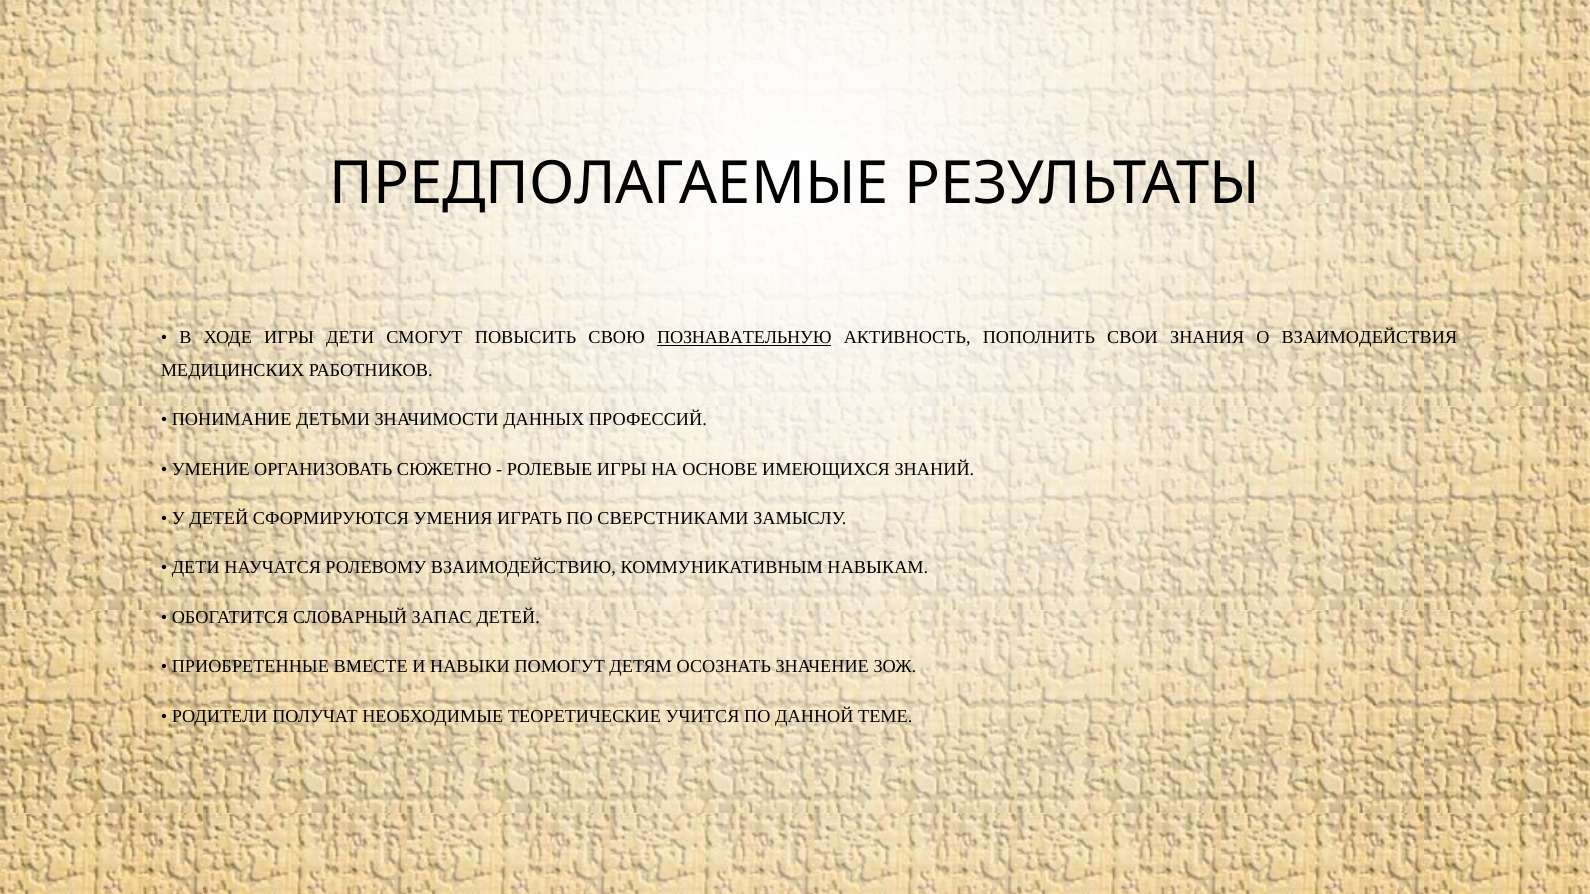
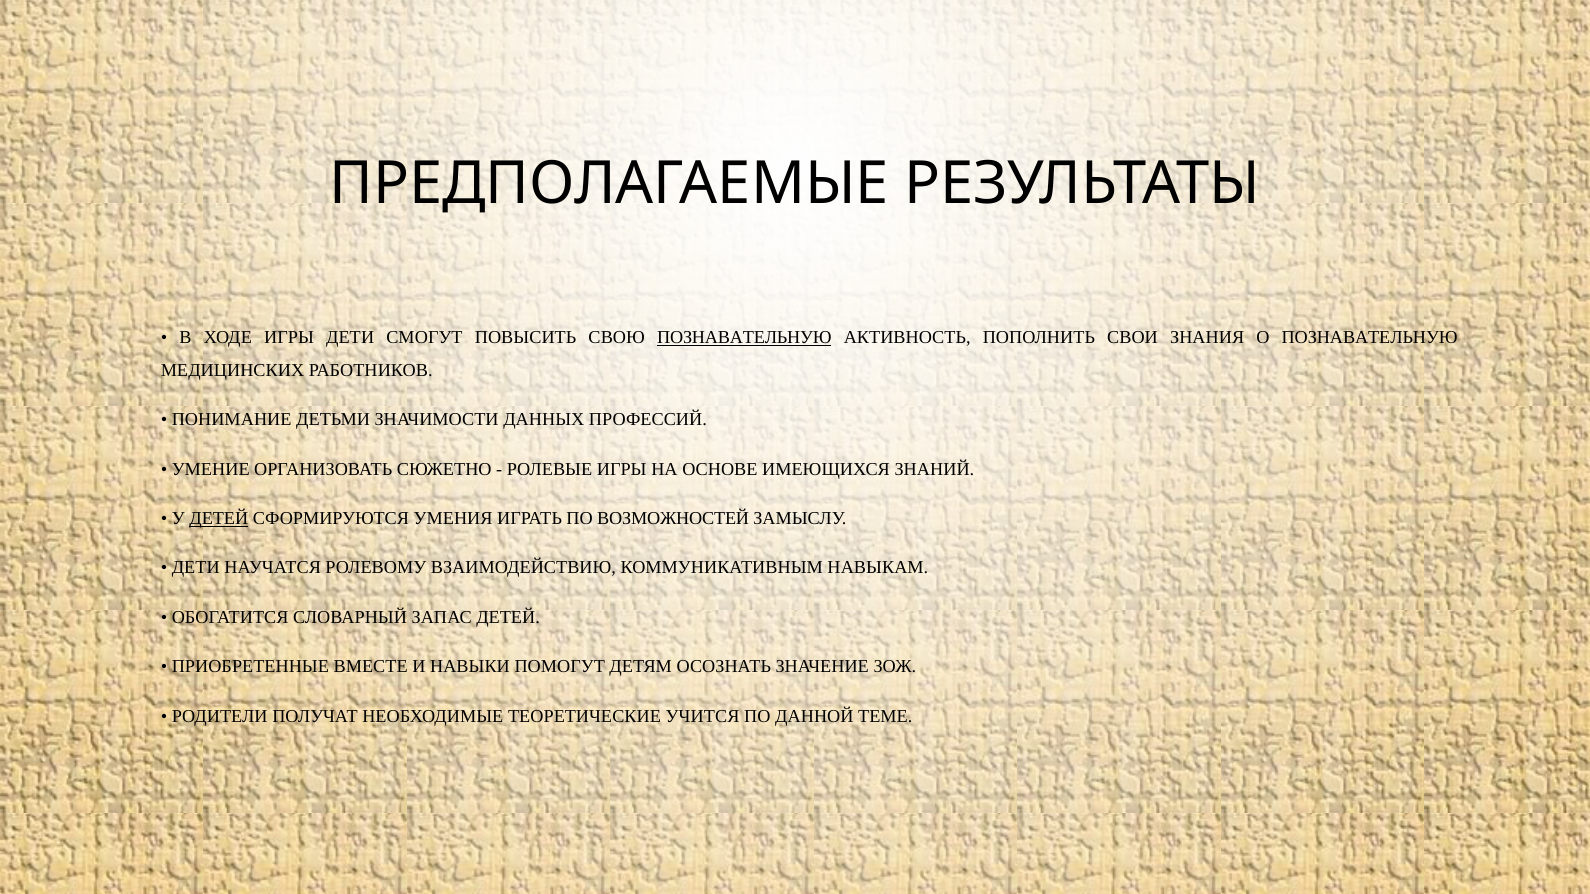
О ВЗАИМОДЕЙСТВИЯ: ВЗАИМОДЕЙСТВИЯ -> ПОЗНАВАТЕЛЬНУЮ (1370, 338)
ДЕТЕЙ underline: none -> present (219, 519)
СВЕРСТНИКАМИ: СВЕРСТНИКАМИ -> ВОЗМОЖНОСТЕЙ (673, 519)
